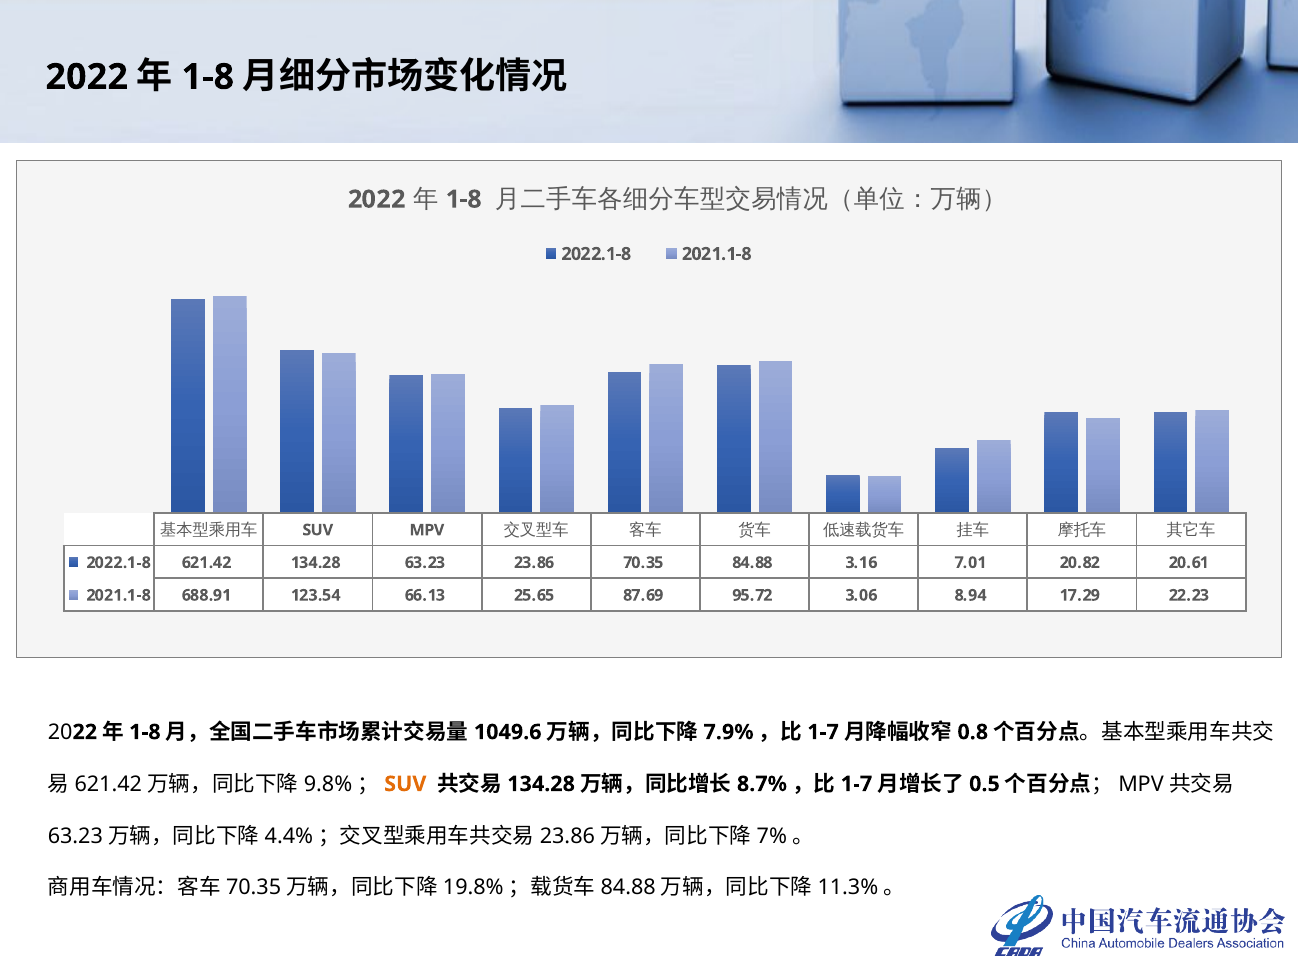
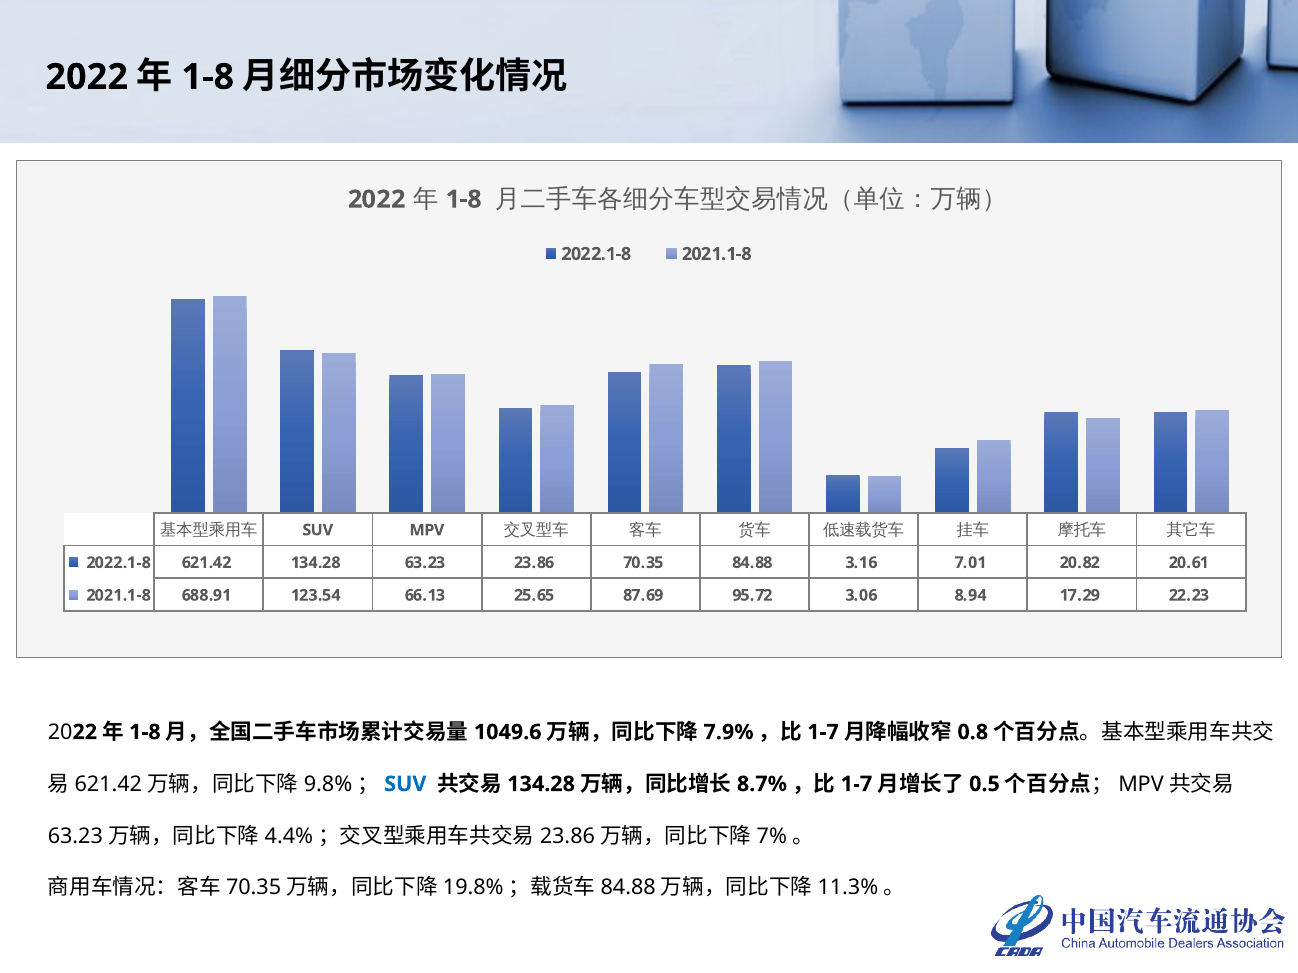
SUV colour: orange -> blue (405, 784)
